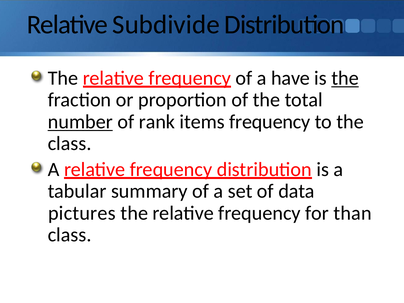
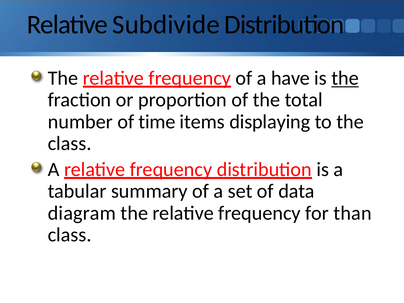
number underline: present -> none (80, 122)
rank: rank -> time (157, 122)
items frequency: frequency -> displaying (270, 122)
pictures: pictures -> diagram (82, 213)
